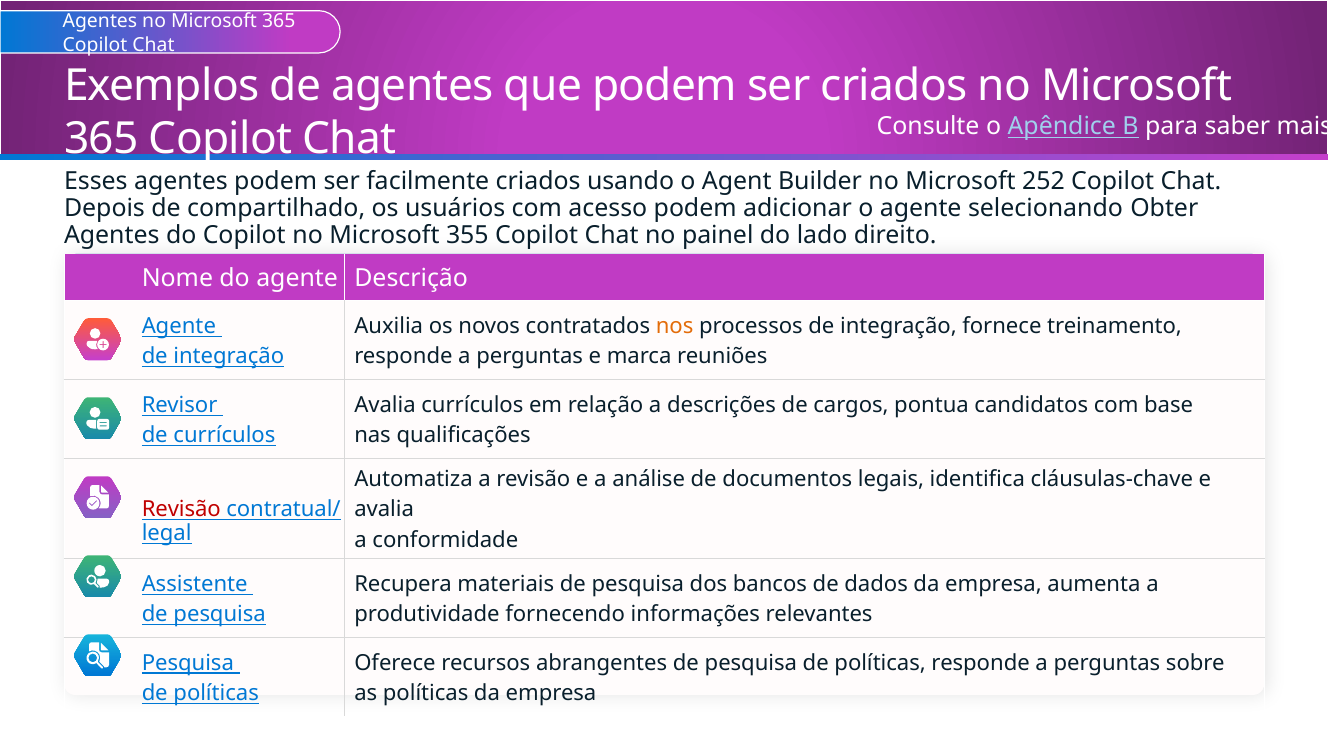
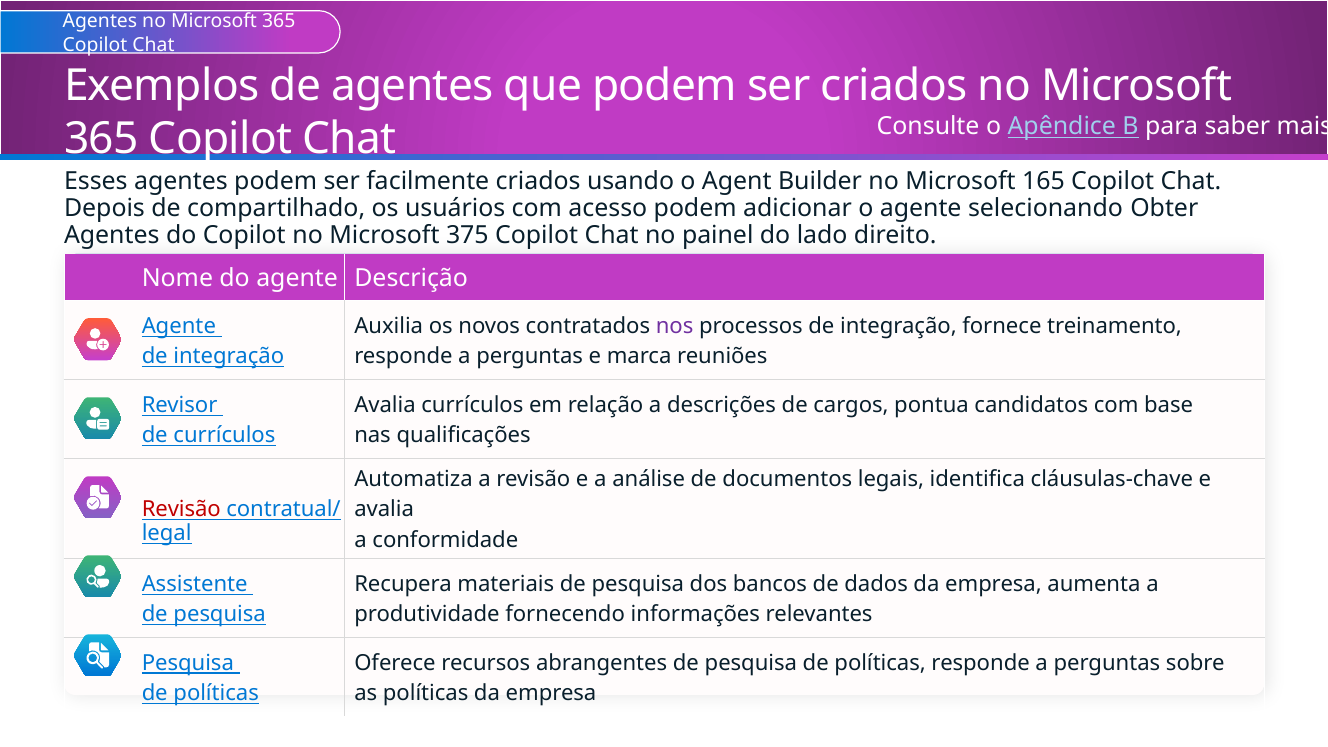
252: 252 -> 165 (1043, 182)
355: 355 -> 375 (467, 235)
nos colour: orange -> purple (675, 326)
